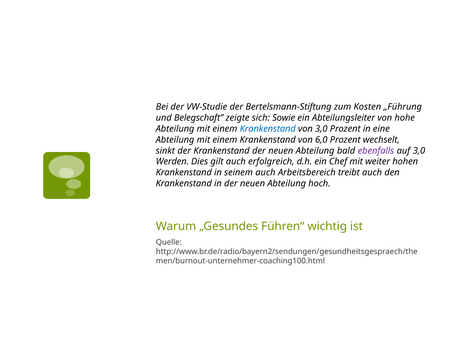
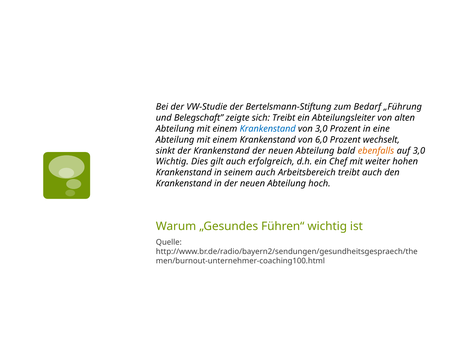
Kosten: Kosten -> Bedarf (367, 107)
sich Sowie: Sowie -> Treibt (284, 118)
hohe: hohe -> alten (405, 118)
ebenfalls colour: purple -> orange (376, 151)
Werden: Werden -> Wichtig (172, 162)
